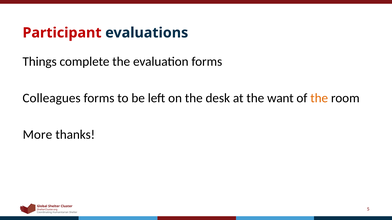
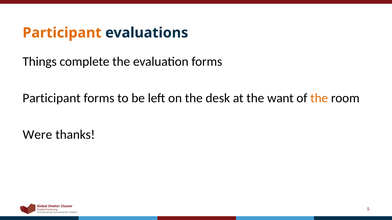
Participant colour: red -> orange (62, 33)
Colleagues: Colleagues -> Participant (52, 98)
More: More -> Were (37, 135)
